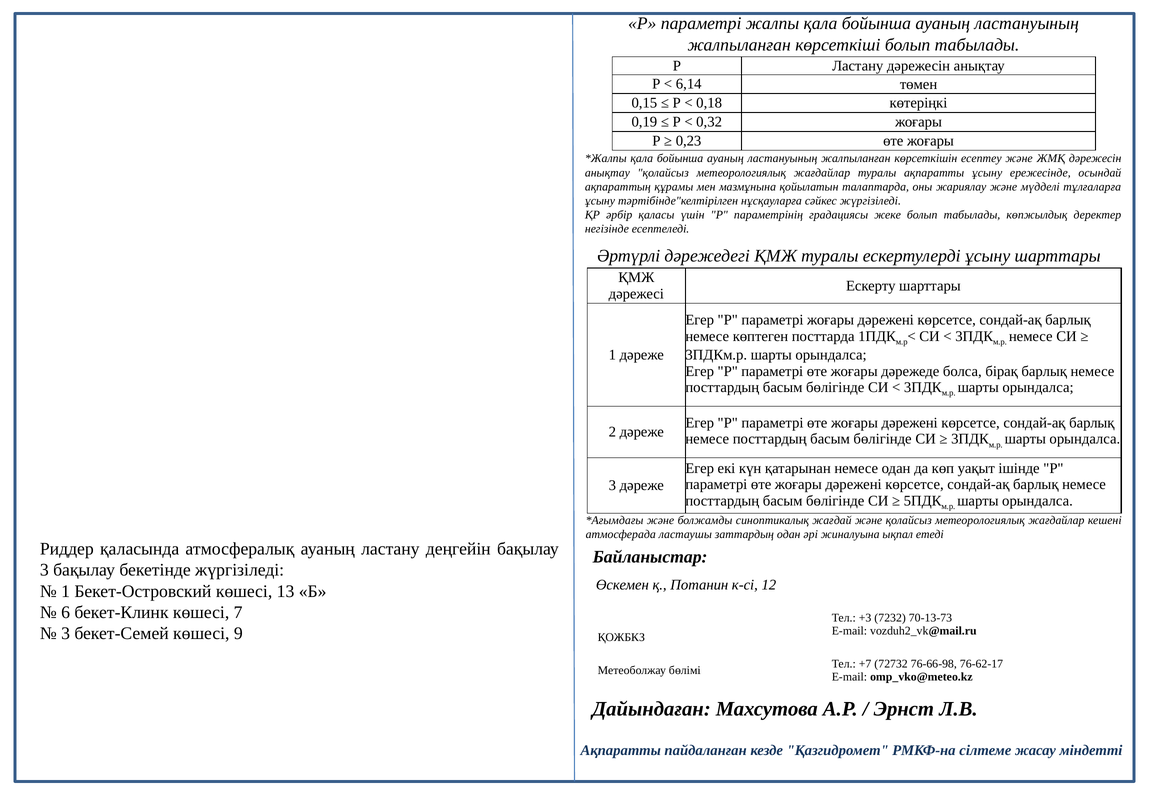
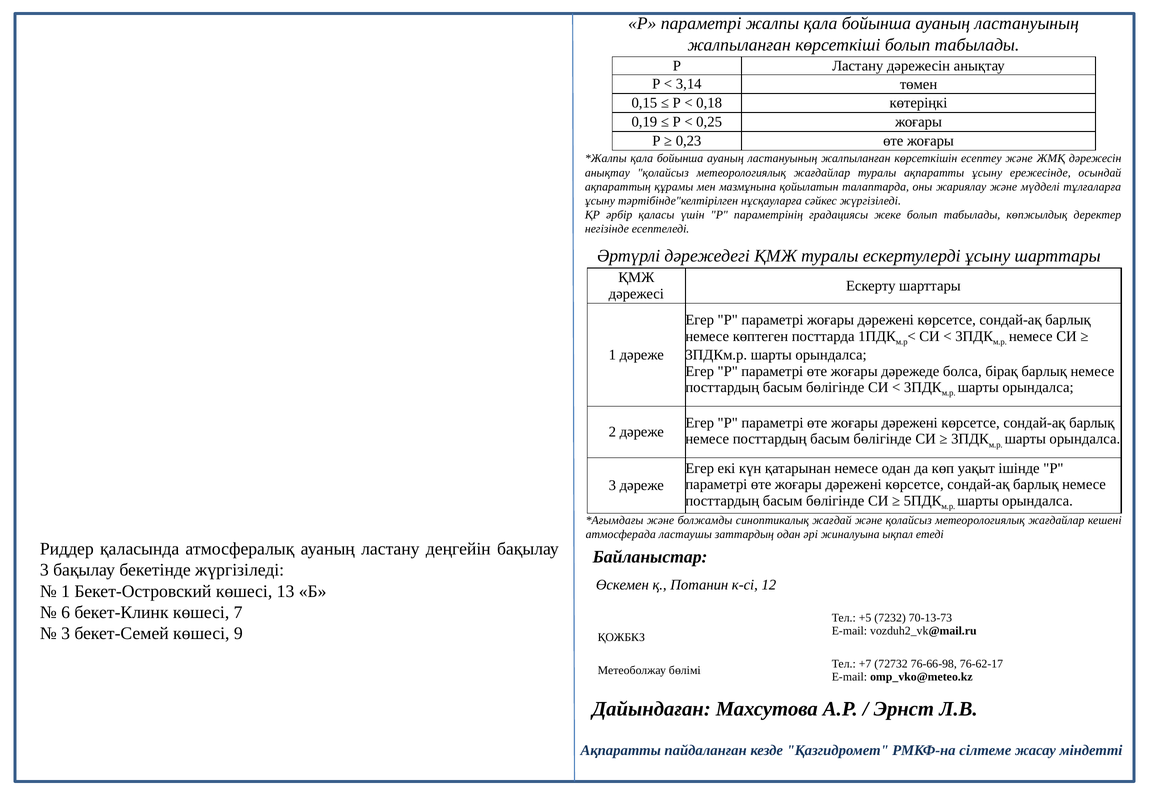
6,14: 6,14 -> 3,14 (689, 84)
0,32: 0,32 -> 0,25 (709, 122)
+3: +3 -> +5 (865, 618)
